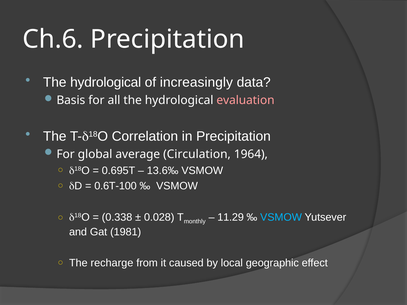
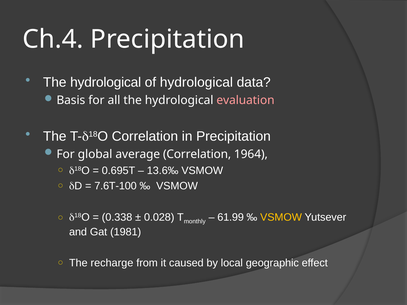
Ch.6: Ch.6 -> Ch.4 (53, 39)
of increasingly: increasingly -> hydrological (196, 82)
average Circulation: Circulation -> Correlation (197, 154)
0.6T-100: 0.6T-100 -> 7.6T-100 (115, 186)
11.29: 11.29 -> 61.99 (231, 217)
VSMOW colour: light blue -> yellow (281, 217)
